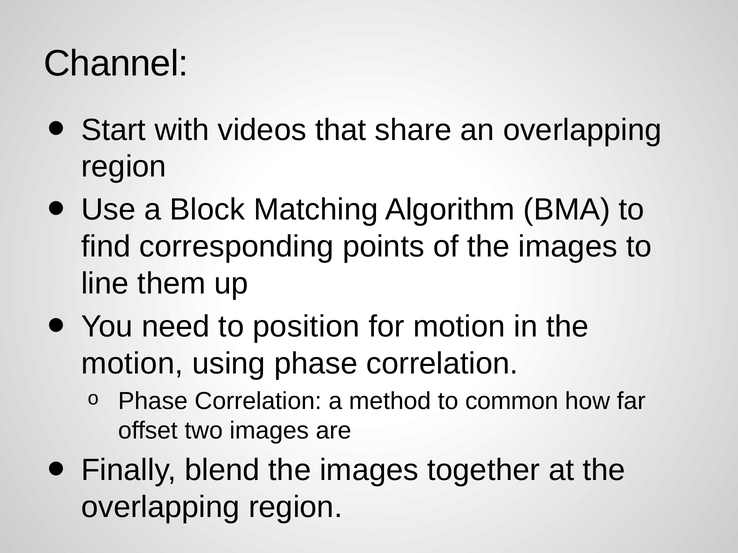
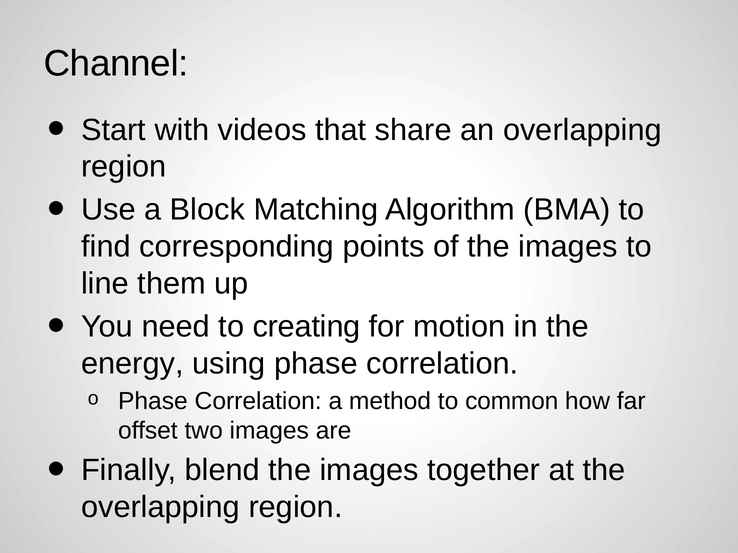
position: position -> creating (307, 327)
motion: motion -> energy (132, 364)
